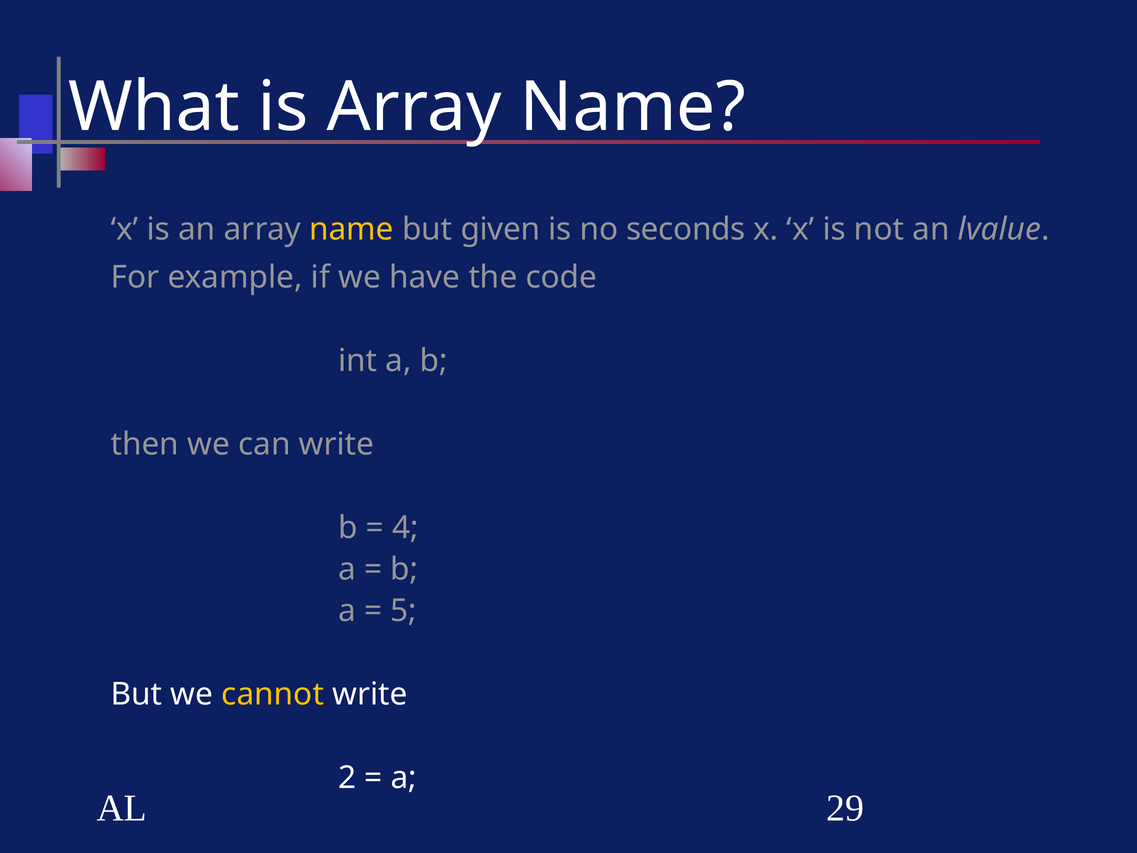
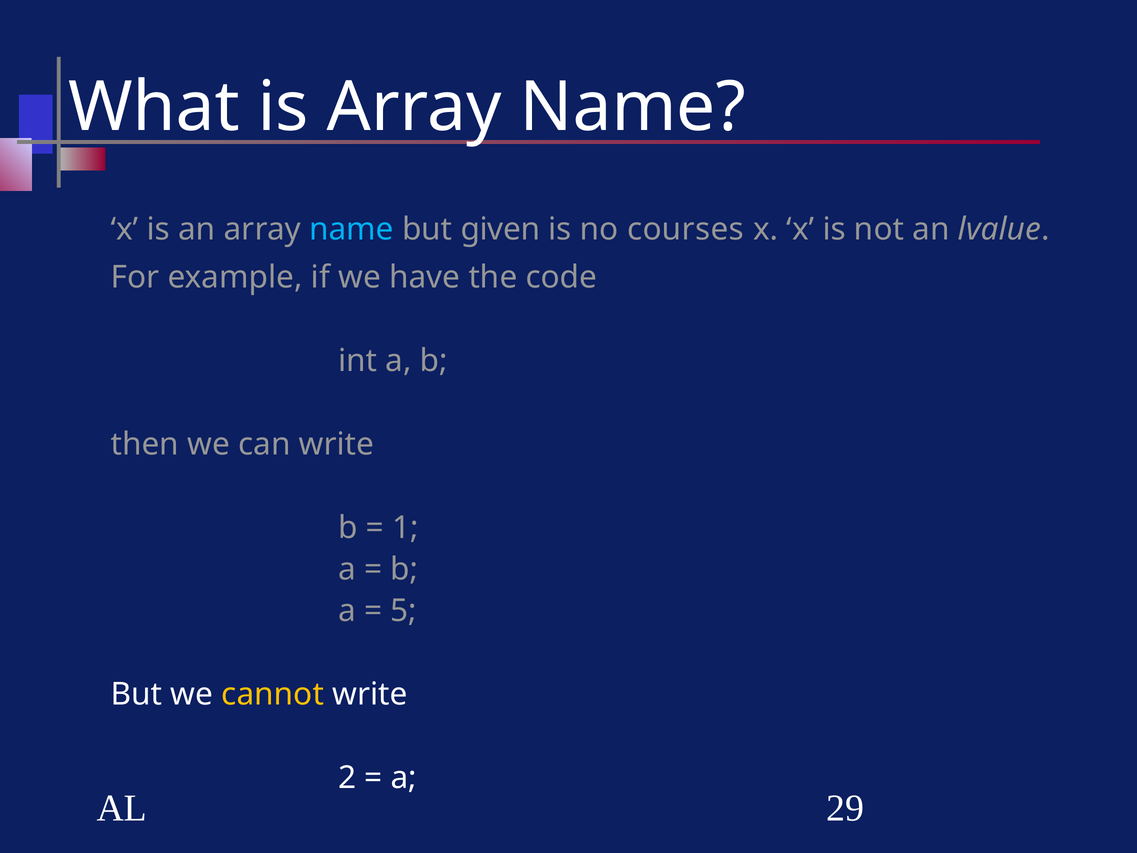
name colour: yellow -> light blue (351, 229)
seconds: seconds -> courses (685, 229)
4: 4 -> 1 (405, 527)
